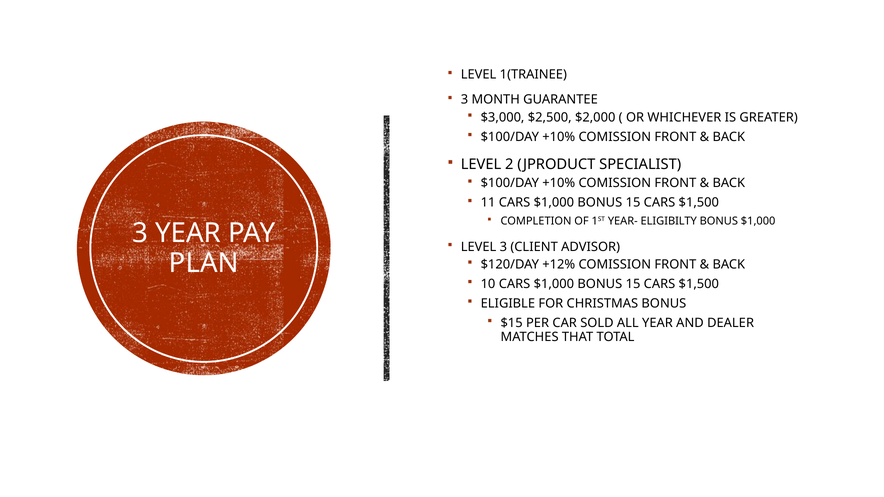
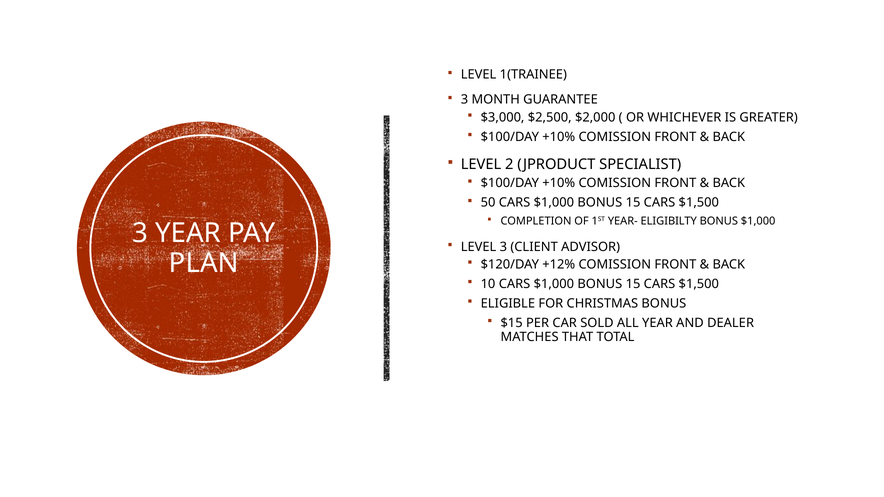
11: 11 -> 50 (488, 203)
